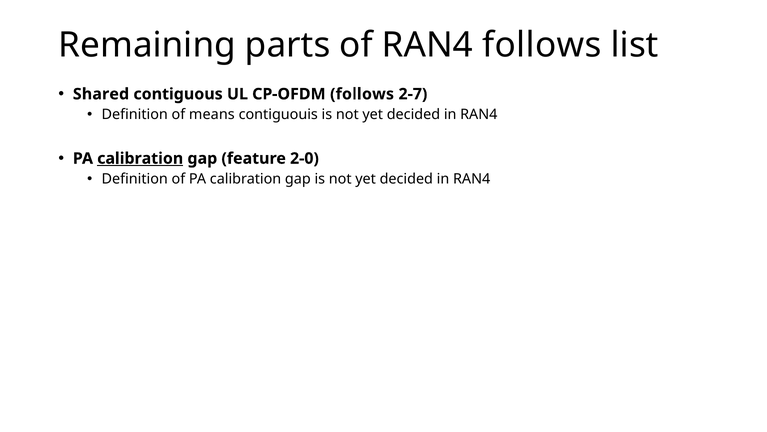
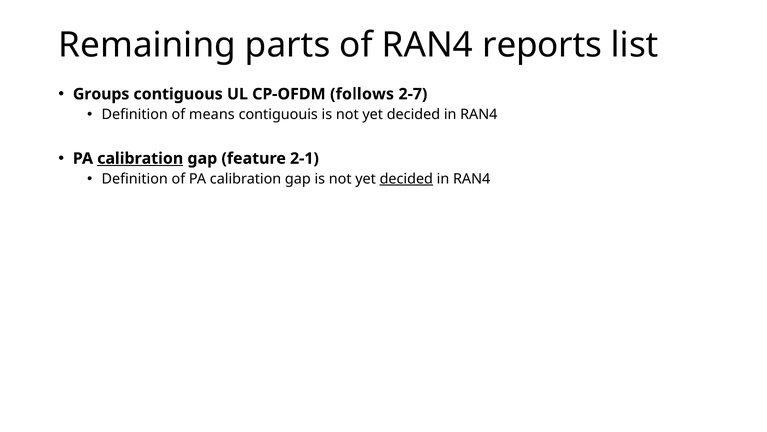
RAN4 follows: follows -> reports (542, 45)
Shared: Shared -> Groups (101, 94)
2-0: 2-0 -> 2-1 (304, 158)
decided underline: none -> present (406, 179)
